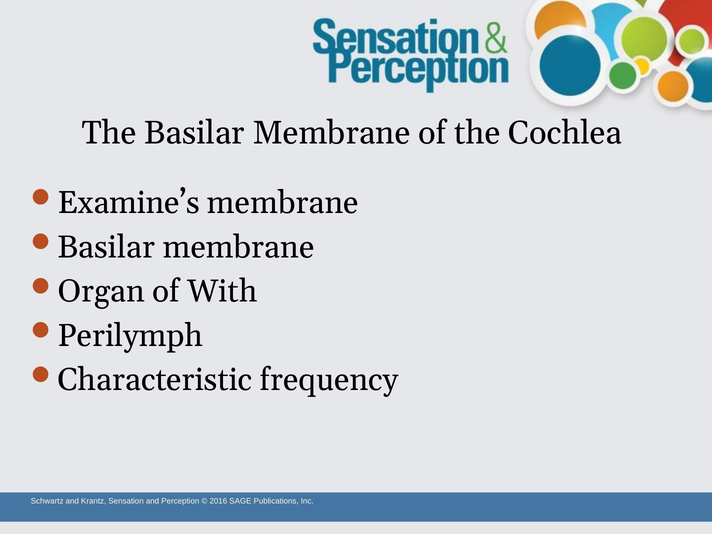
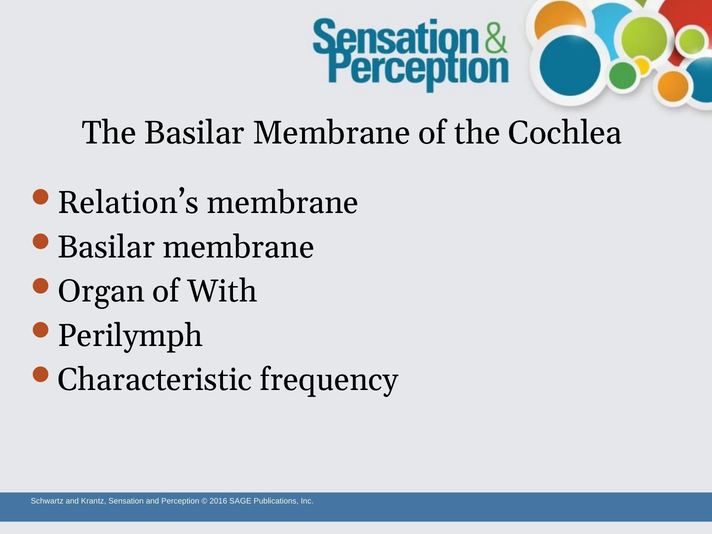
Examine’s: Examine’s -> Relation’s (128, 203)
